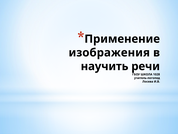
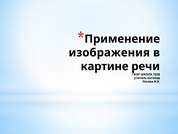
научить: научить -> картине (105, 66)
